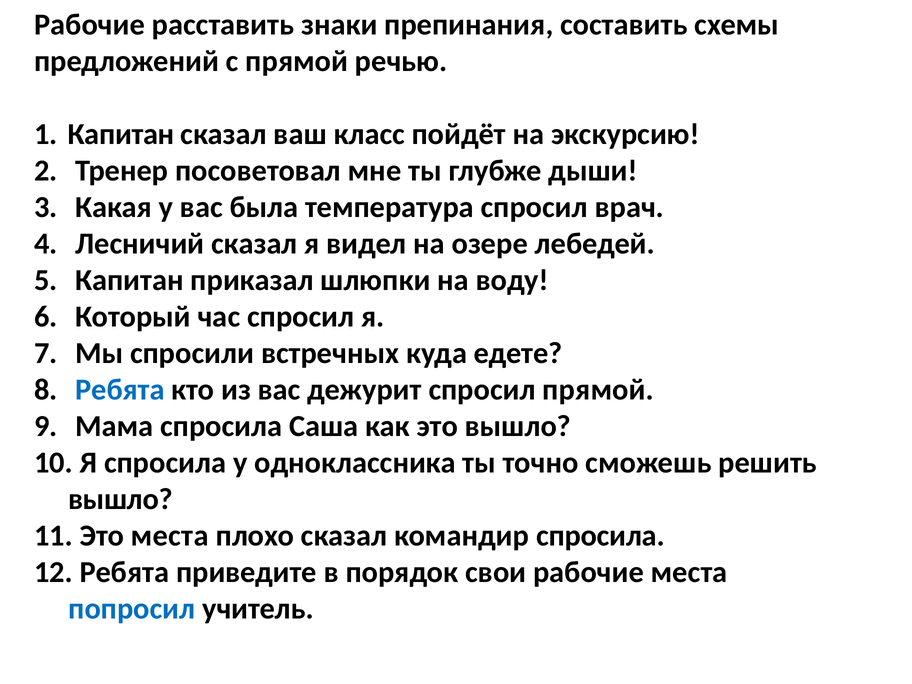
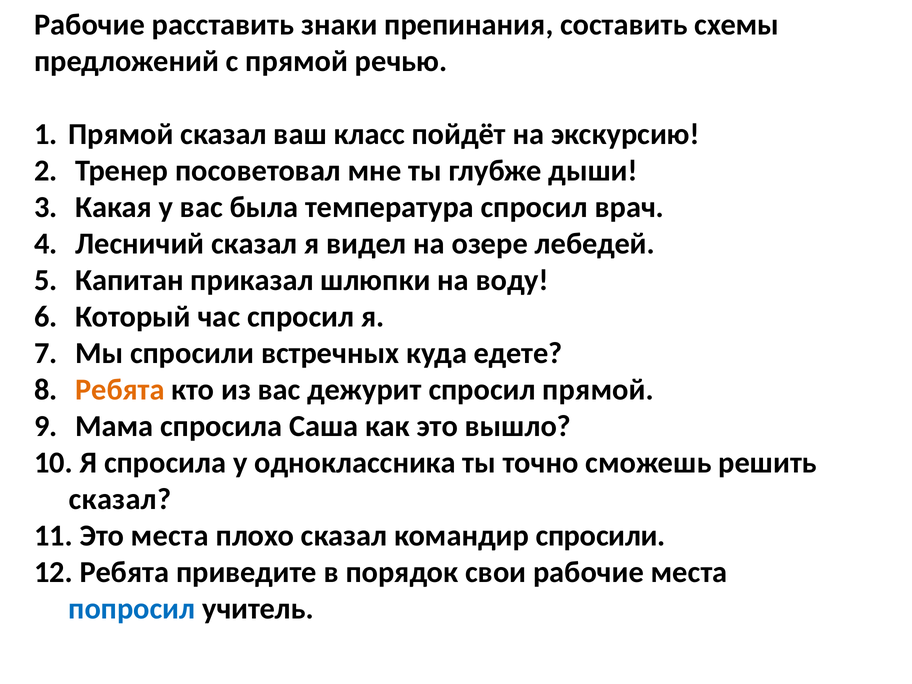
Капитан: Капитан -> Прямой (121, 134)
Ребята colour: blue -> orange (120, 390)
вышло: вышло -> сказал (120, 499)
командир спросила: спросила -> спросили (601, 536)
